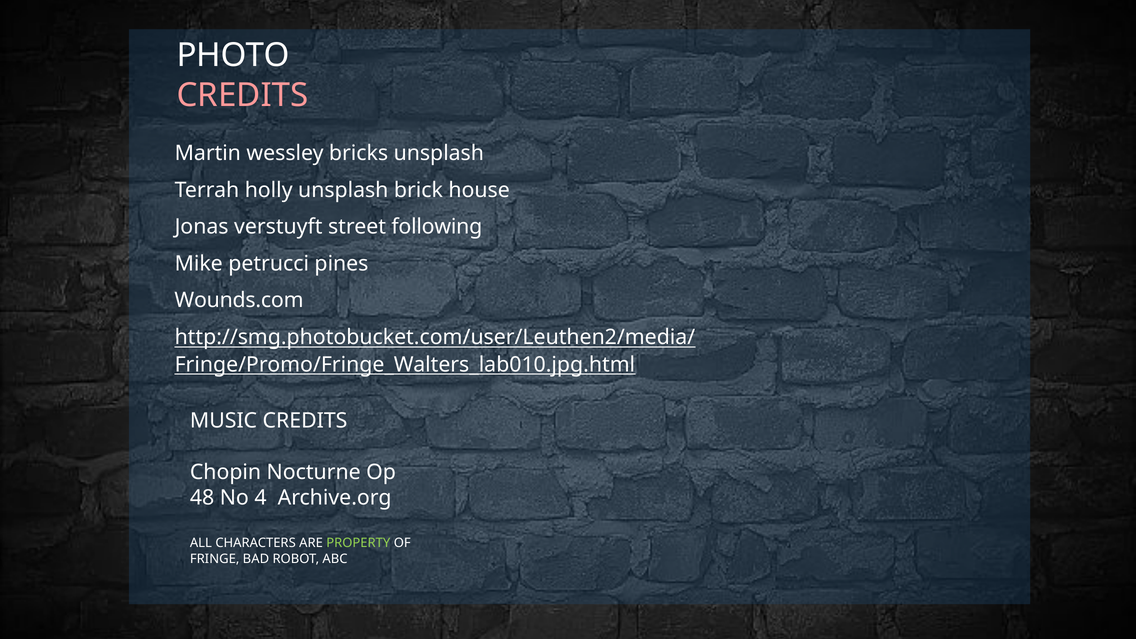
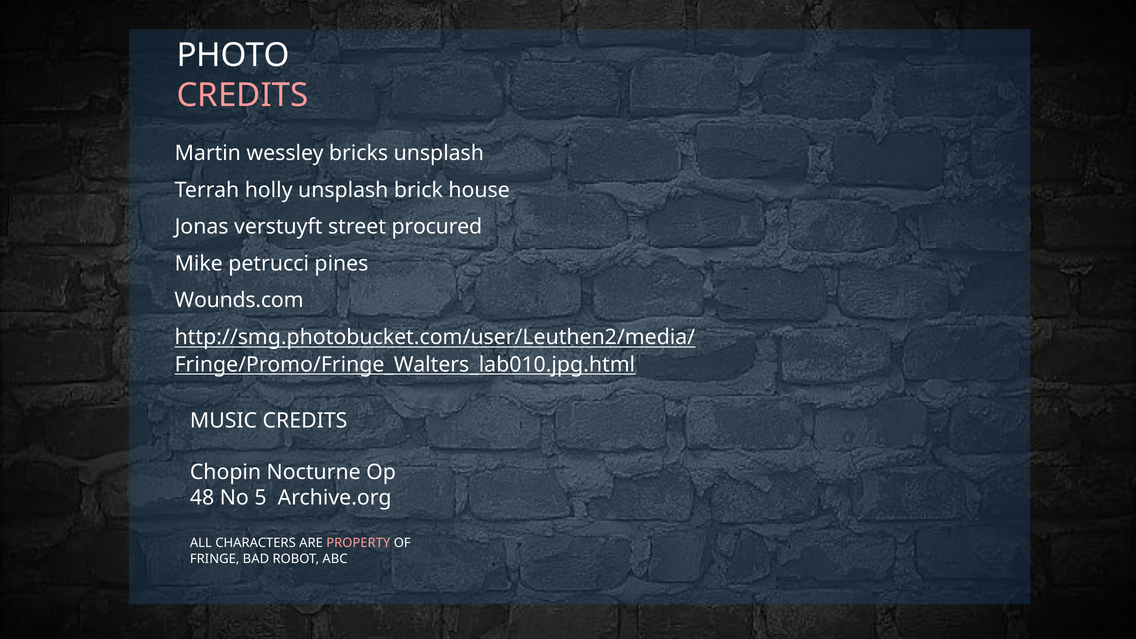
following: following -> procured (437, 227)
4: 4 -> 5 (260, 498)
PROPERTY colour: light green -> pink (358, 543)
